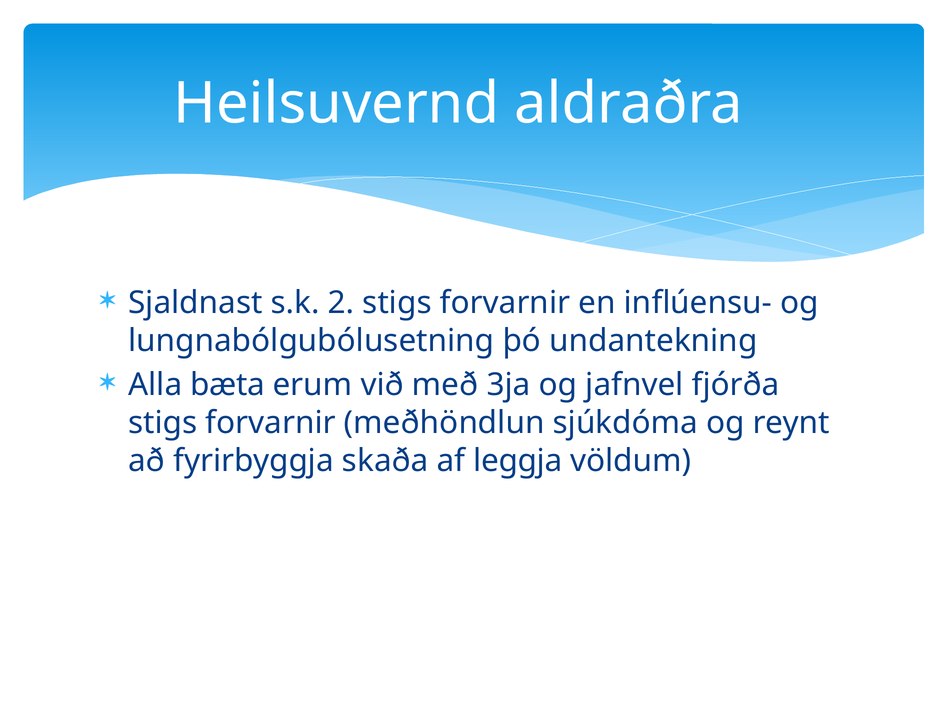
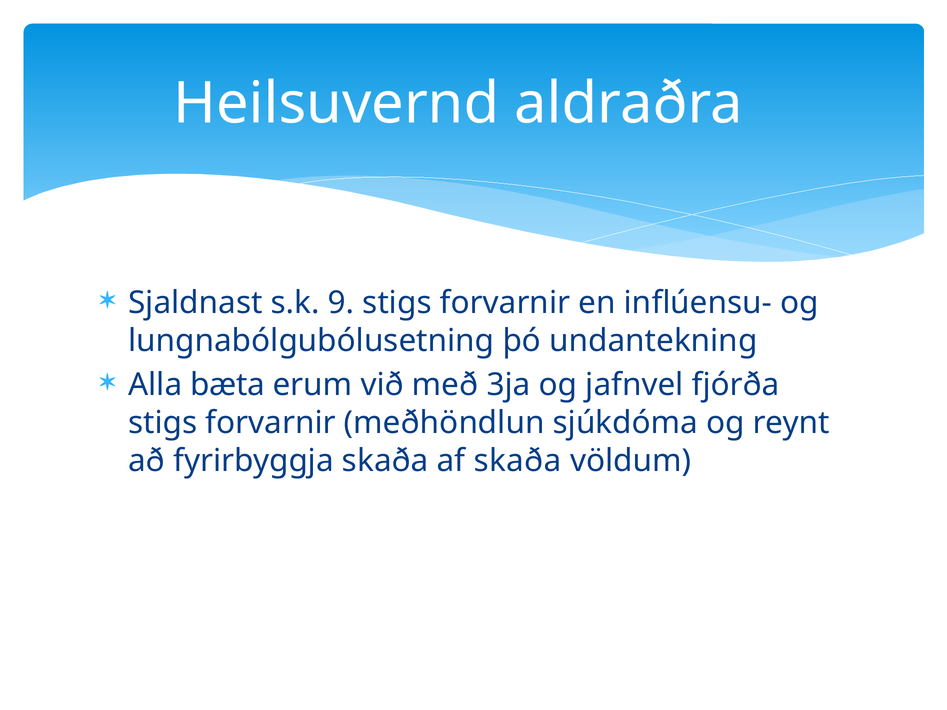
2: 2 -> 9 (341, 303)
af leggja: leggja -> skaða (518, 461)
